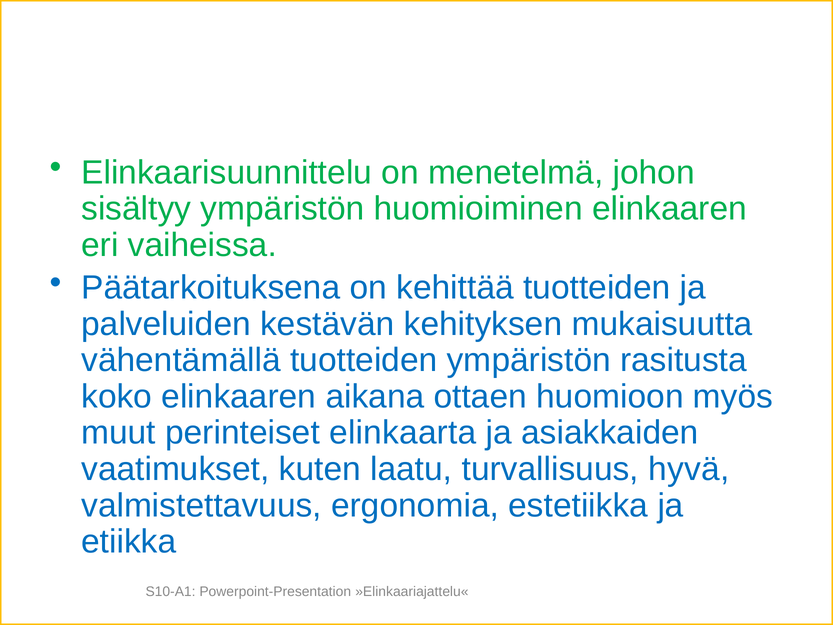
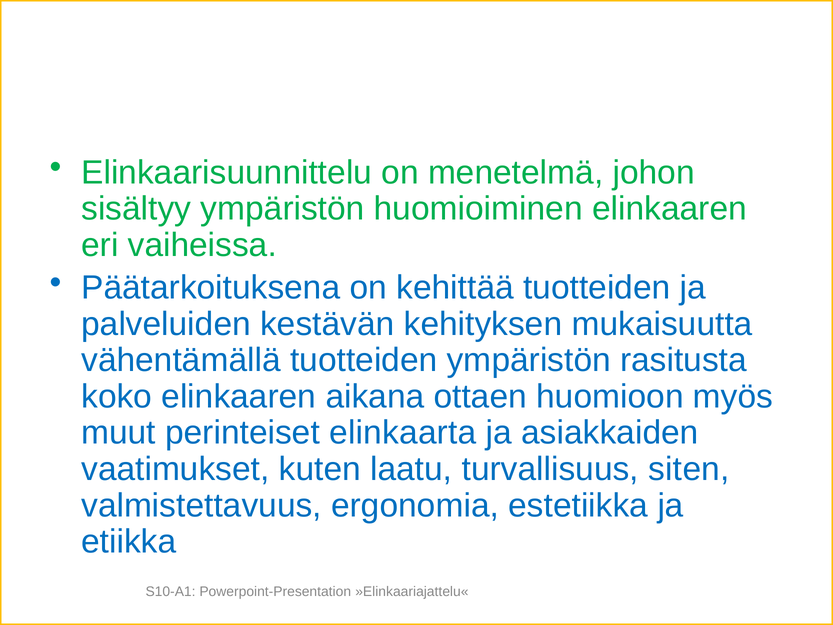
hyvä: hyvä -> siten (689, 469)
